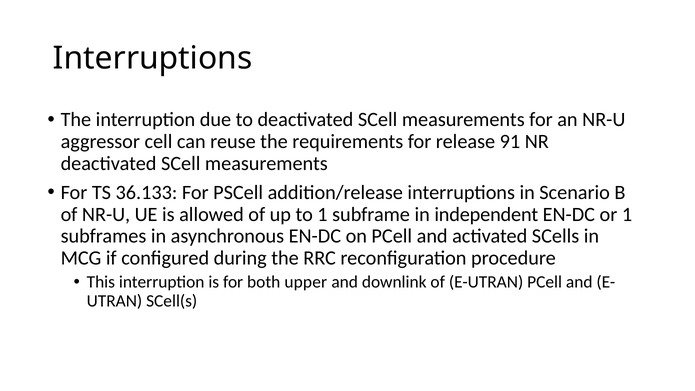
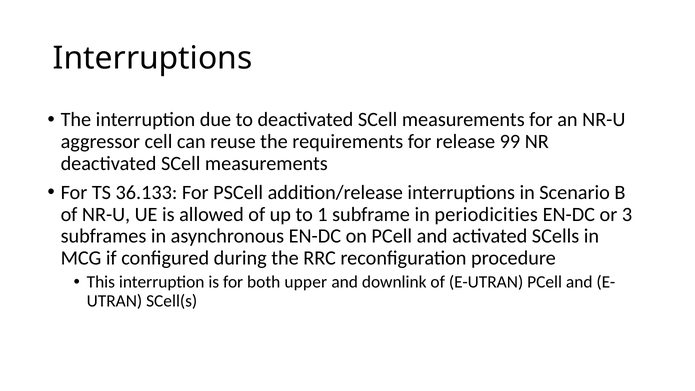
91: 91 -> 99 (510, 142)
independent: independent -> periodicities (486, 214)
or 1: 1 -> 3 (627, 214)
